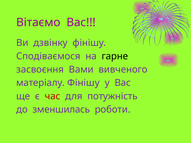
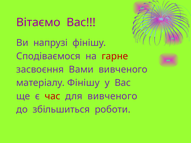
дзвінку: дзвінку -> напрузі (50, 43)
гарне colour: black -> red (115, 56)
для потужність: потужність -> вивченого (112, 96)
зменшилась: зменшилась -> збільшиться (61, 110)
